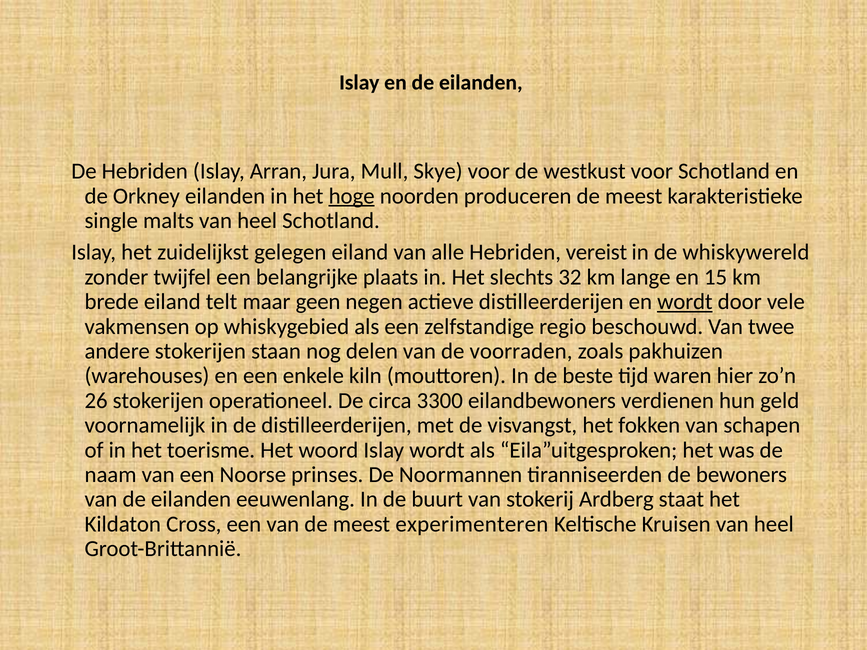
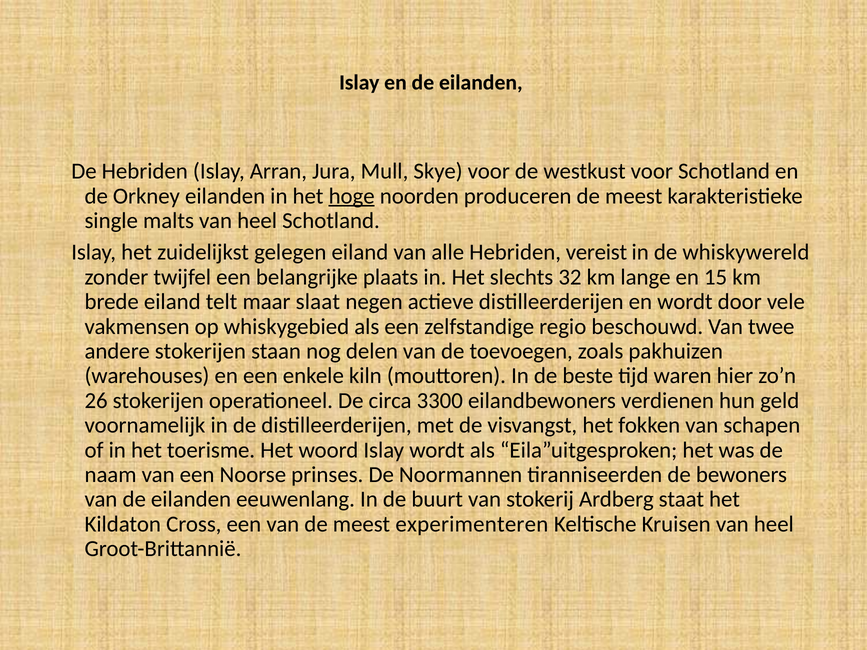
geen: geen -> slaat (318, 302)
wordt underline: present -> none (685, 302)
voorraden: voorraden -> toevoegen (521, 351)
